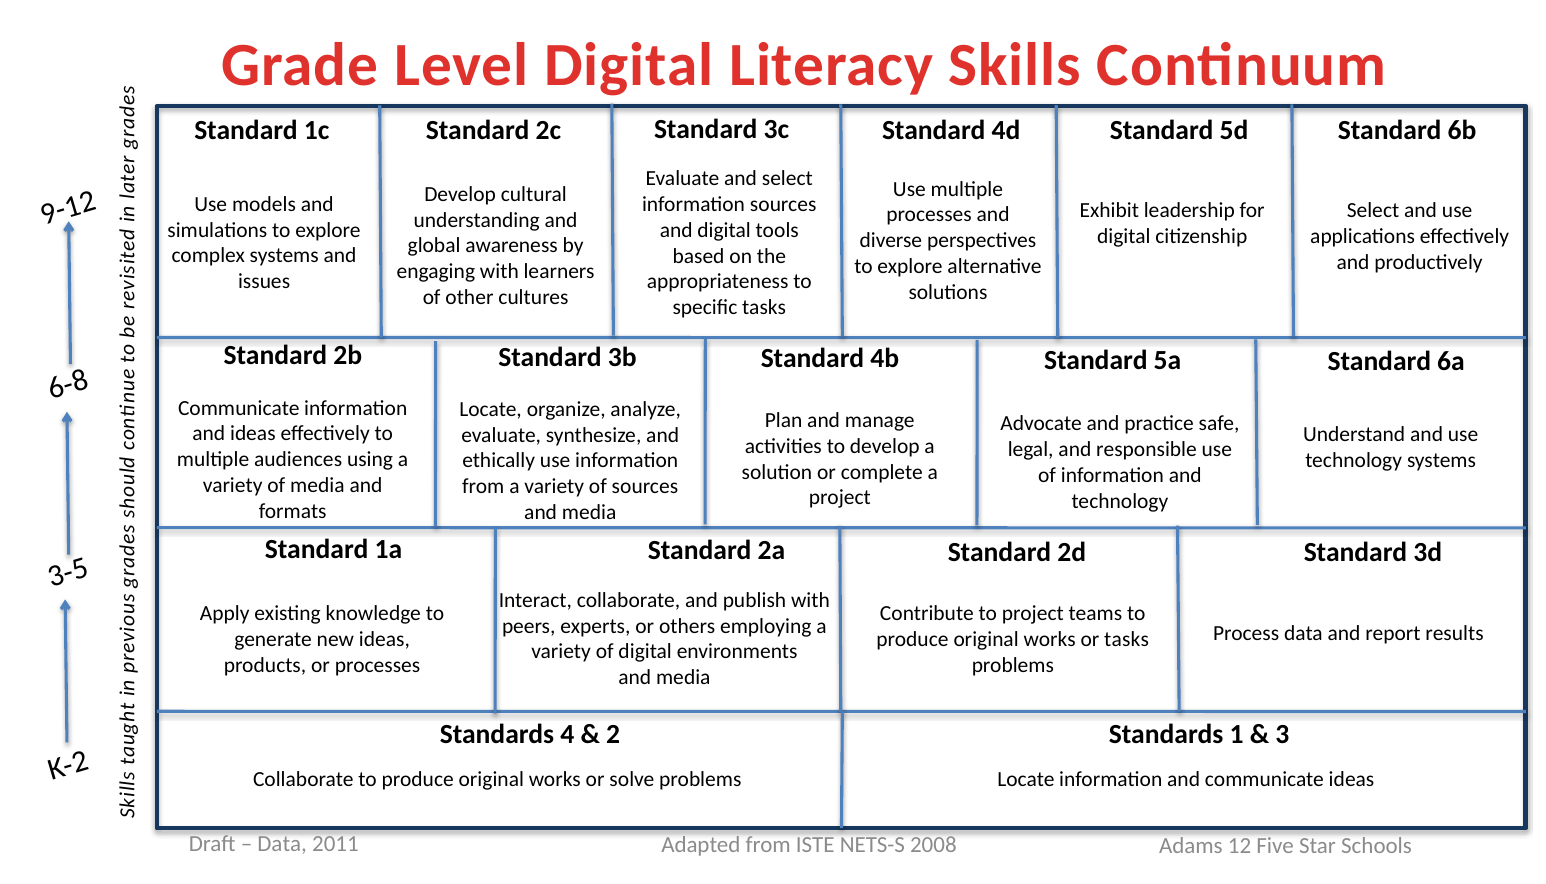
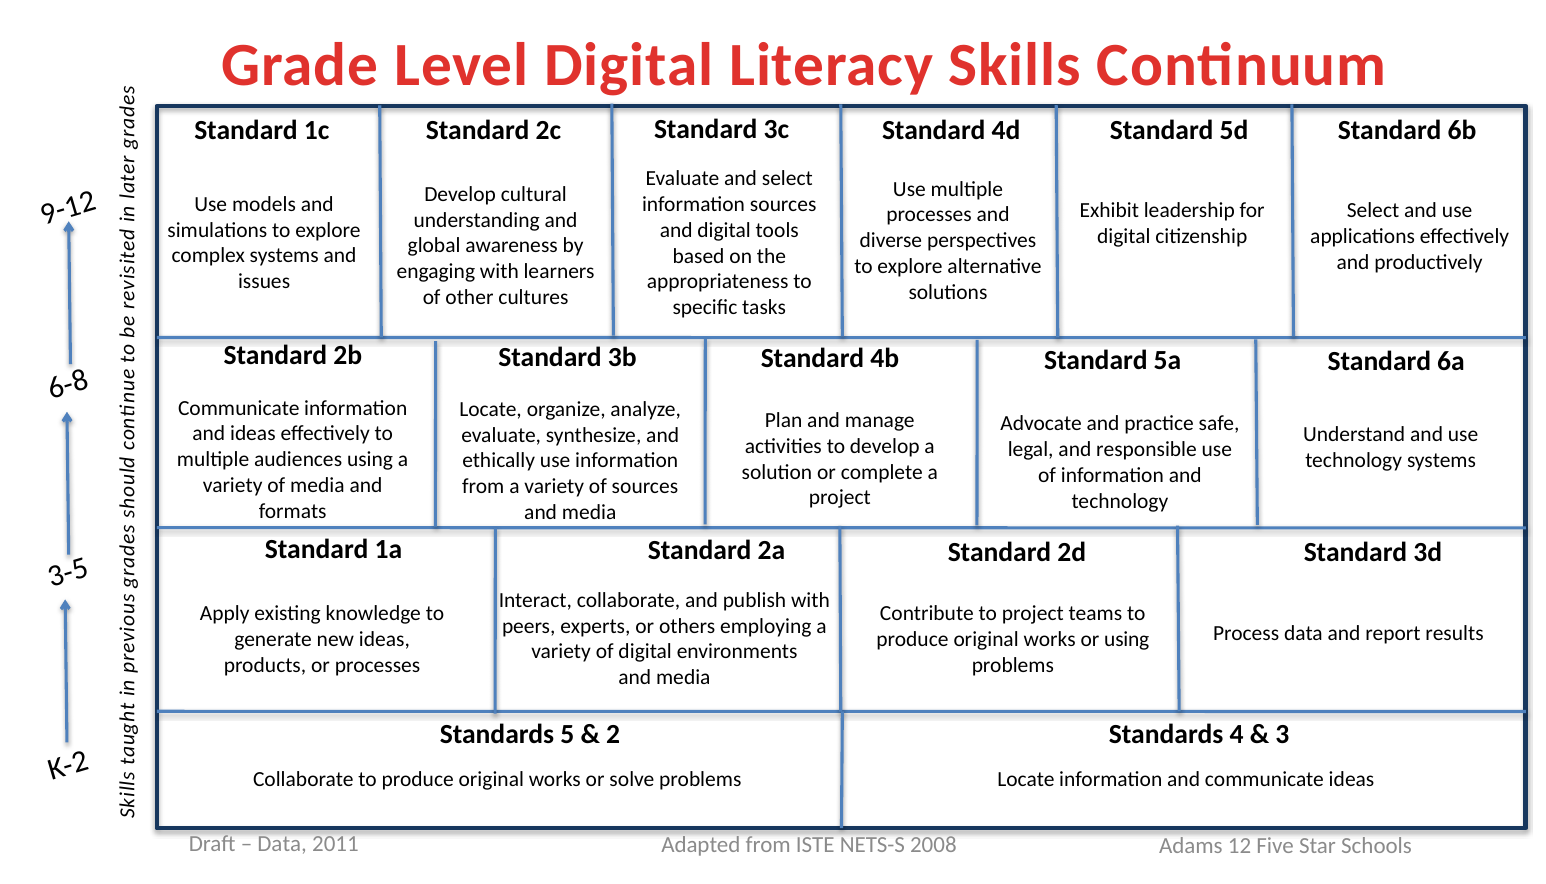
or tasks: tasks -> using (1127, 639)
Standards 4: 4 -> 5 (567, 733)
Standards 1: 1 -> 4 (1237, 733)
